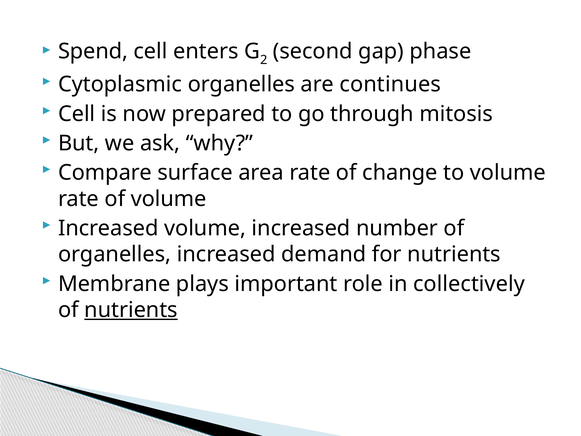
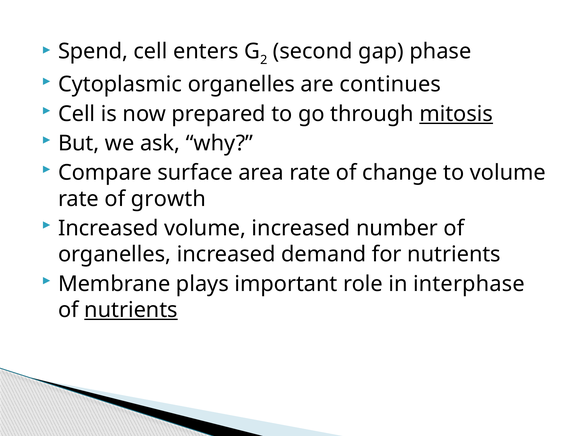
mitosis underline: none -> present (456, 114)
of volume: volume -> growth (168, 199)
collectively: collectively -> interphase (469, 284)
